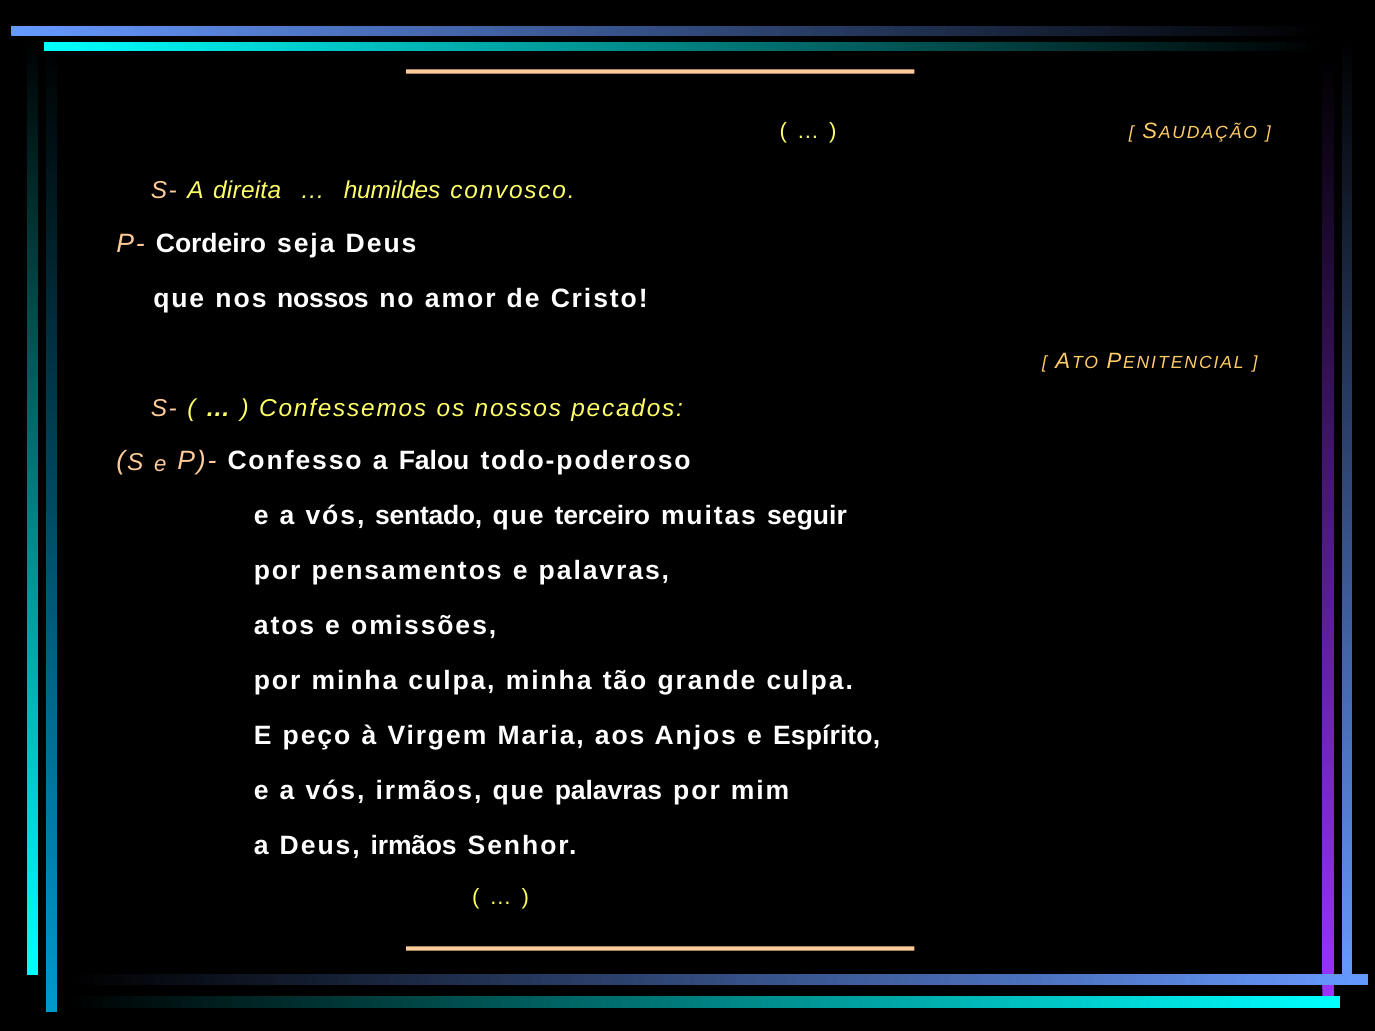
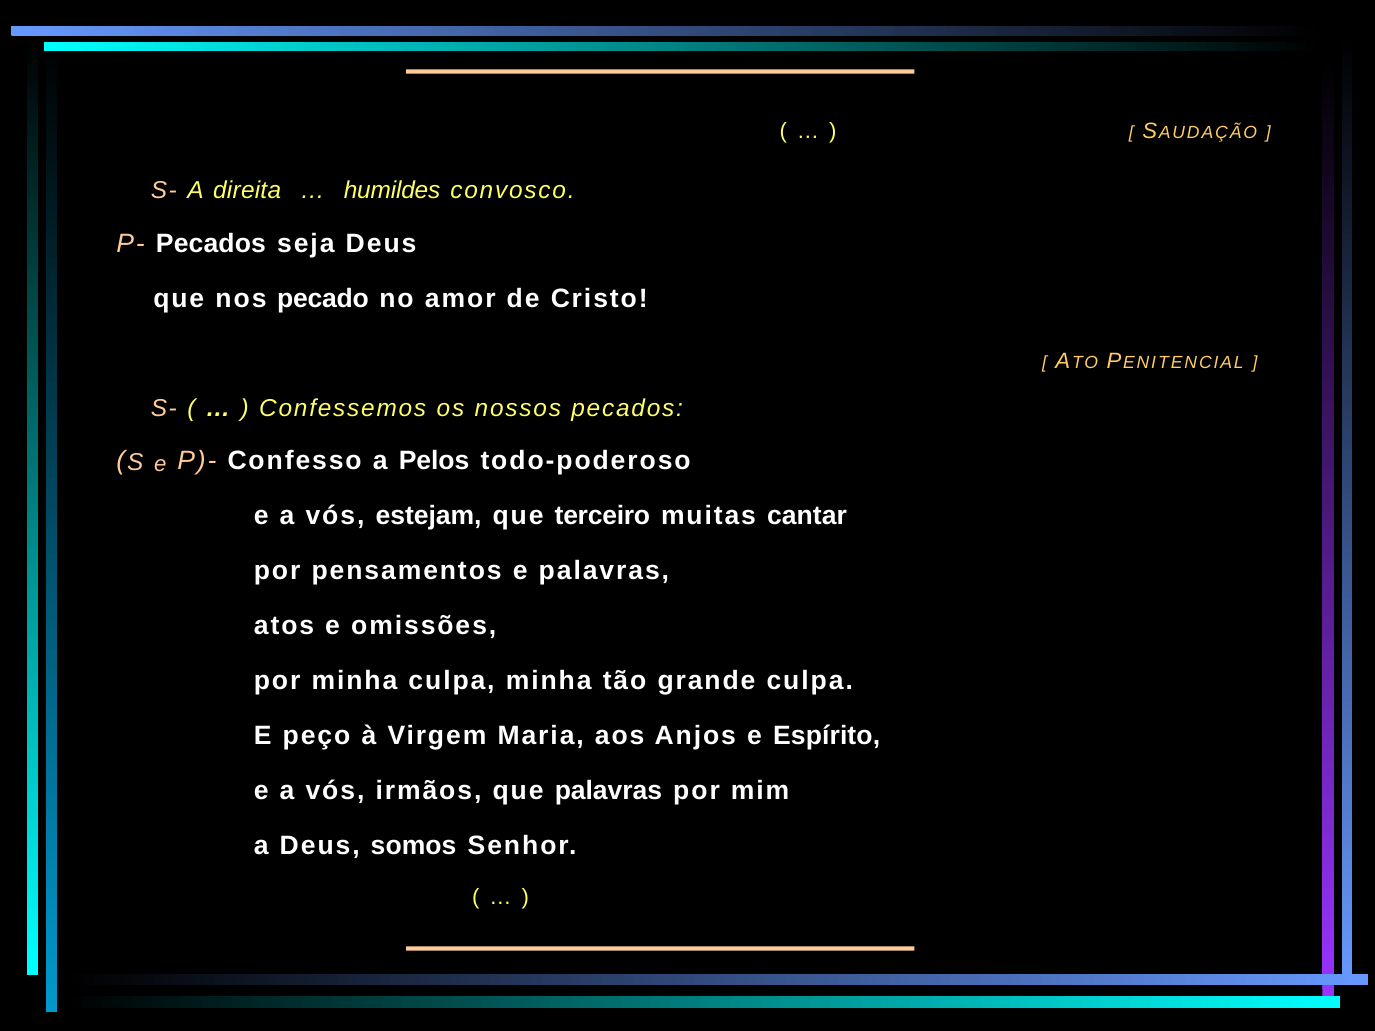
P- Cordeiro: Cordeiro -> Pecados (211, 243)
nos nossos: nossos -> pecado (323, 298)
Falou: Falou -> Pelos (434, 461)
sentado: sentado -> estejam (429, 516)
seguir: seguir -> cantar (807, 516)
Deus irmãos: irmãos -> somos (414, 846)
